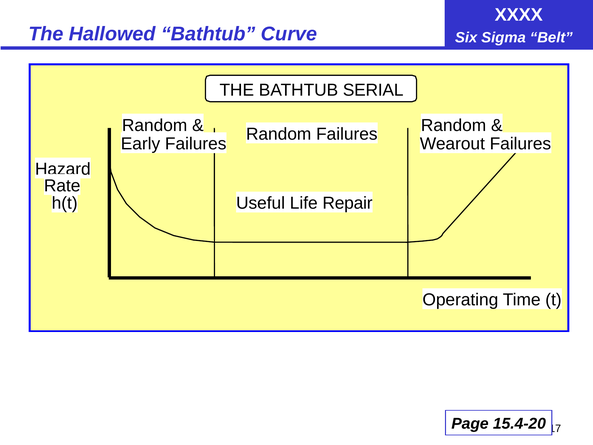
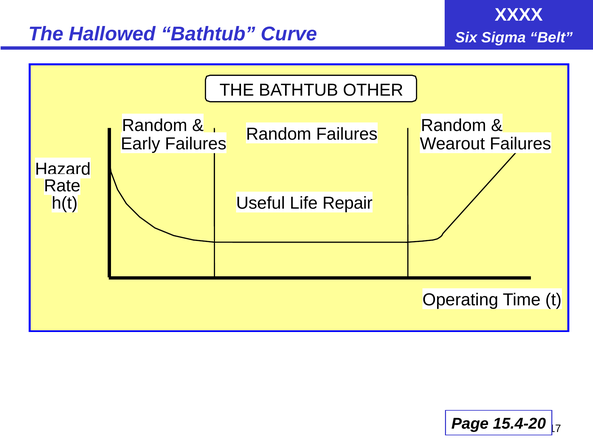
SERIAL: SERIAL -> OTHER (373, 90)
